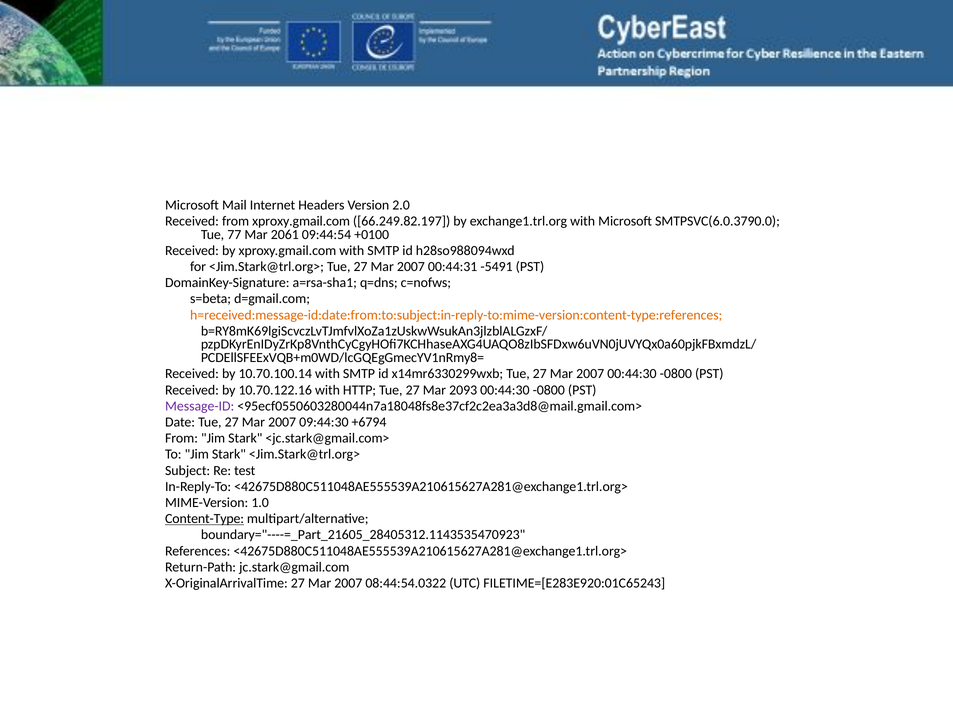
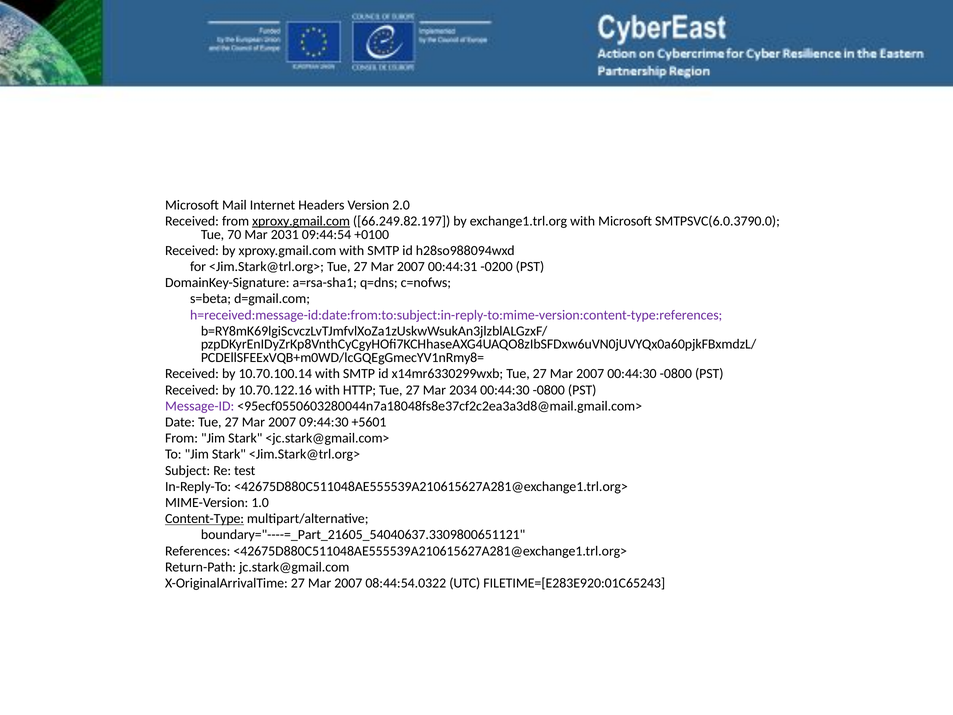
xproxy.gmail.com underline: none -> present (301, 221)
77: 77 -> 70 (234, 234)
2061: 2061 -> 2031 (285, 234)
-5491: -5491 -> -0200 (497, 267)
h=received:message-id:date:from:to:subject:in-reply-to:mime-version:content-type:references colour: orange -> purple (456, 315)
2093: 2093 -> 2034 (463, 390)
+6794: +6794 -> +5601 (369, 422)
boundary="----=_Part_21605_28405312.1143535470923: boundary="----=_Part_21605_28405312.1143535470923 -> boundary="----=_Part_21605_54040637.3309800651121 (363, 535)
